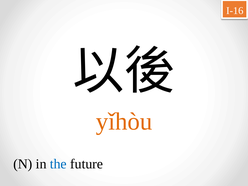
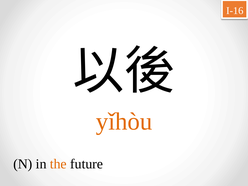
the colour: blue -> orange (58, 164)
